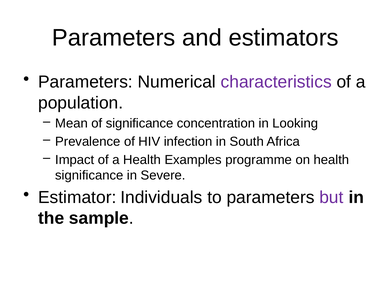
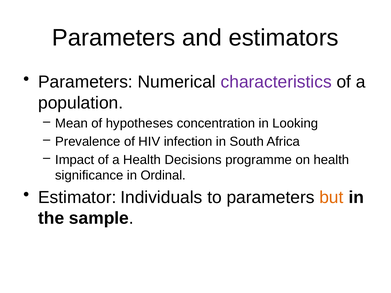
of significance: significance -> hypotheses (140, 123)
Examples: Examples -> Decisions (193, 160)
Severe: Severe -> Ordinal (163, 176)
but colour: purple -> orange (331, 198)
